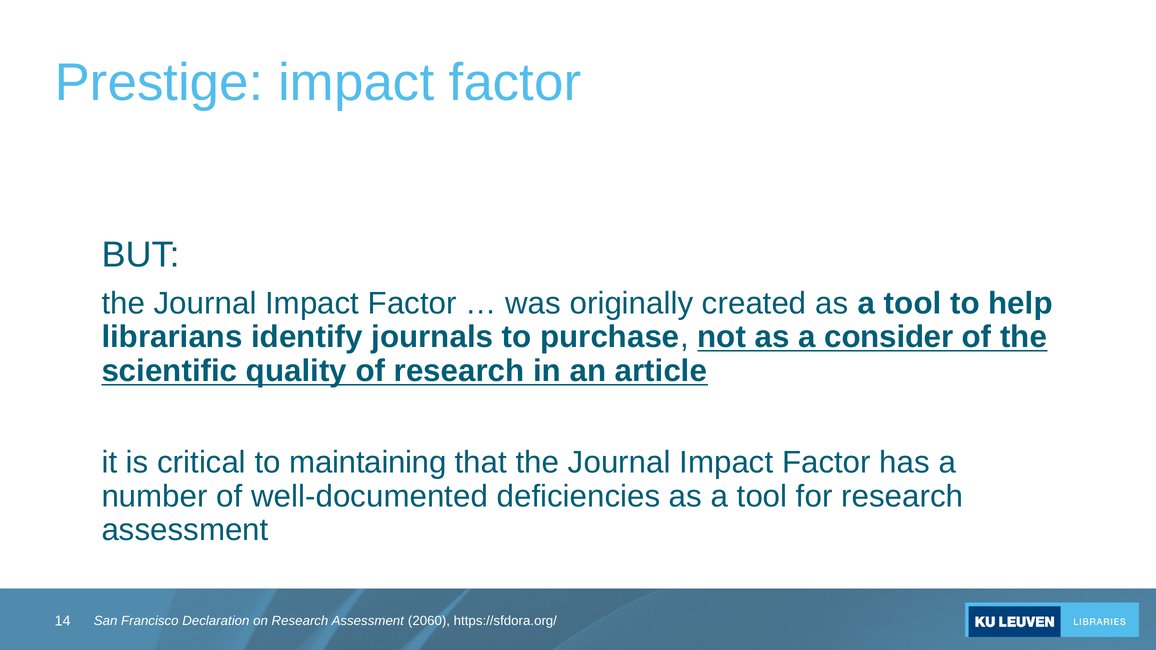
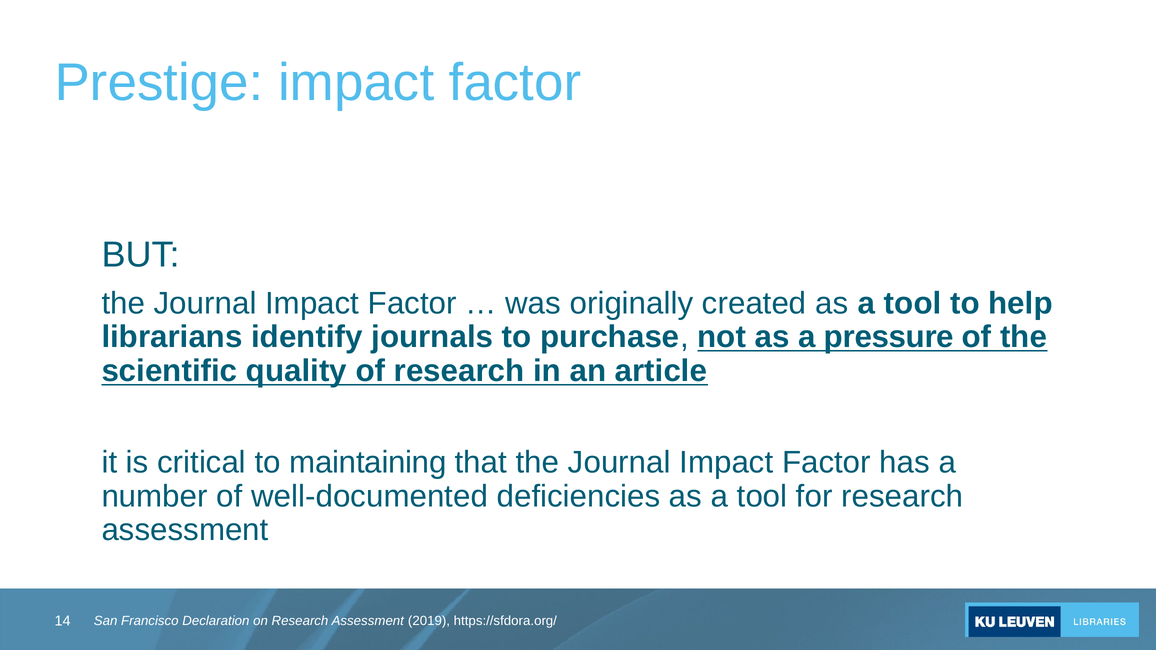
consider: consider -> pressure (889, 337)
2060: 2060 -> 2019 (429, 621)
